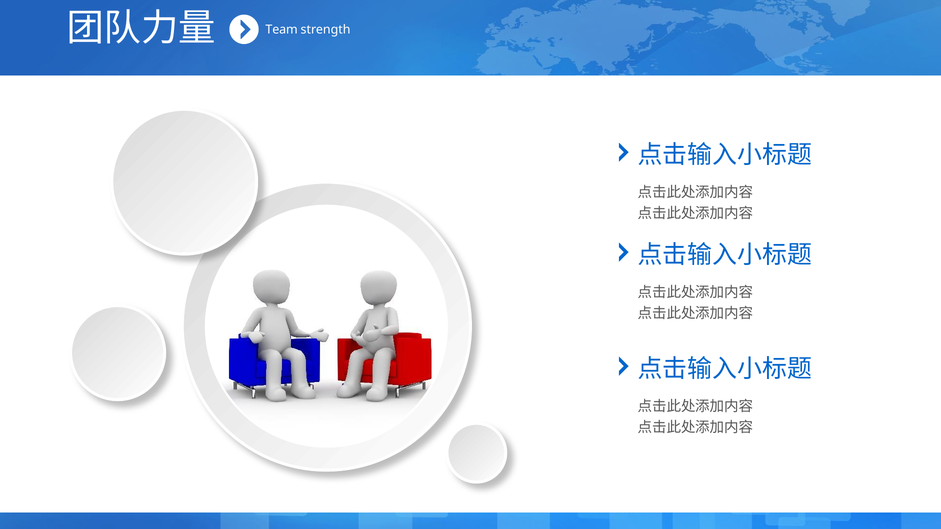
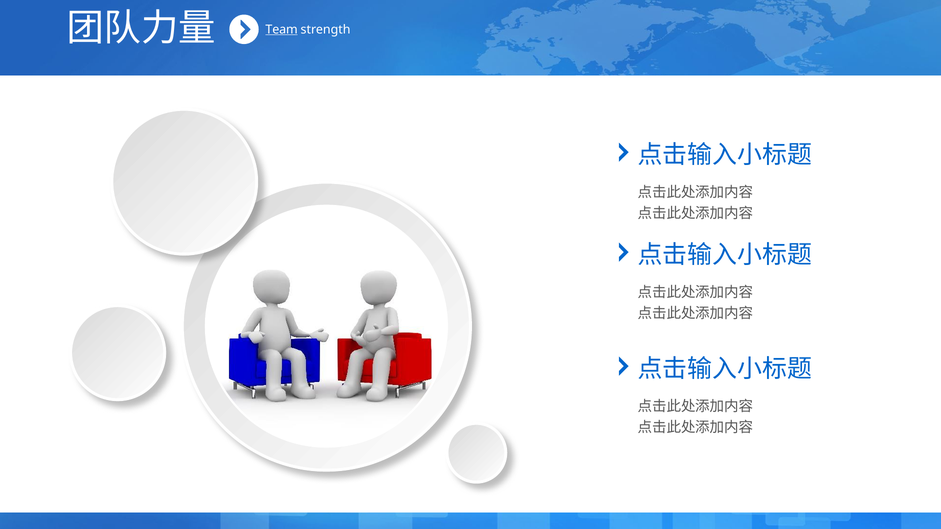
Team underline: none -> present (282, 29)
